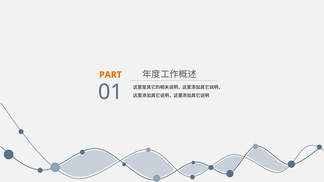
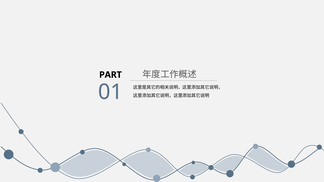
PART colour: orange -> black (110, 75)
